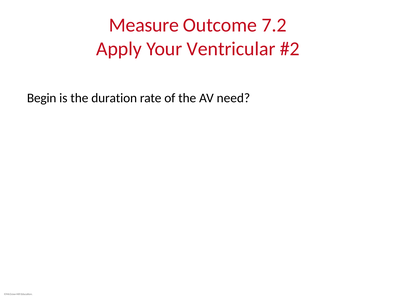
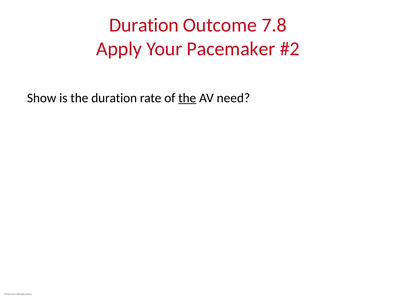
Measure: Measure -> Duration (144, 25)
7.2: 7.2 -> 7.8 (274, 25)
Ventricular: Ventricular -> Pacemaker (231, 49)
Begin: Begin -> Show (42, 98)
the underline: none -> present (187, 98)
